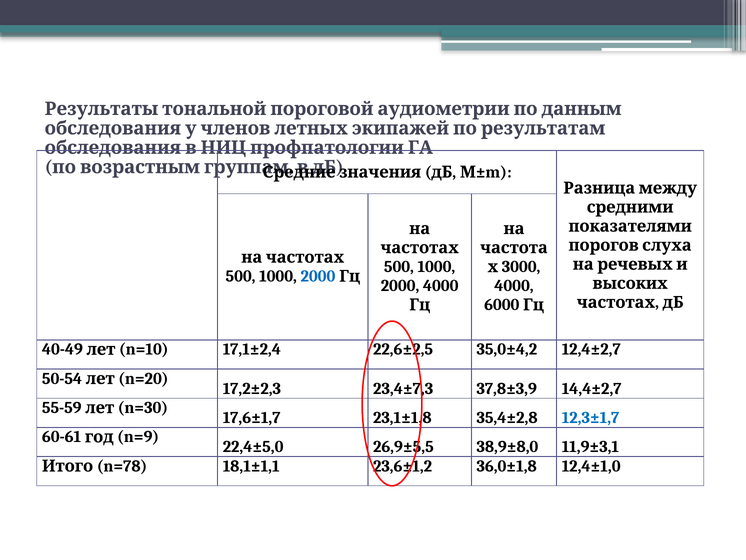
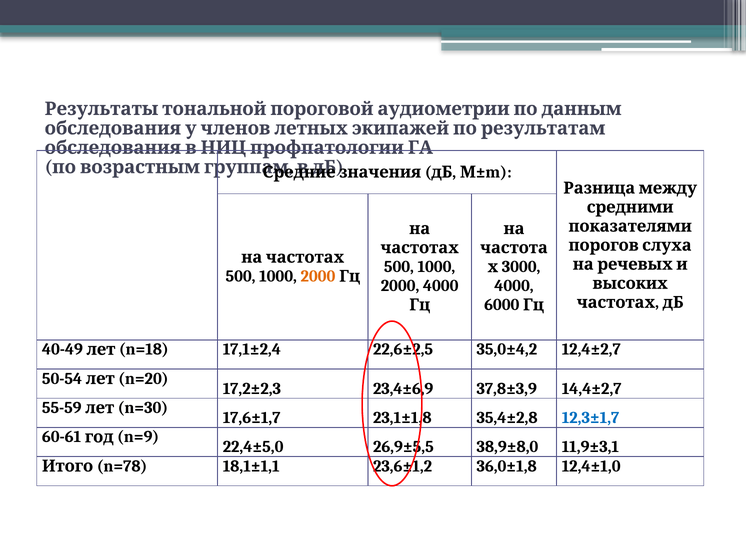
2000 colour: blue -> orange (318, 276)
n=10: n=10 -> n=18 (144, 349)
23,4±7,3: 23,4±7,3 -> 23,4±6,9 (403, 388)
